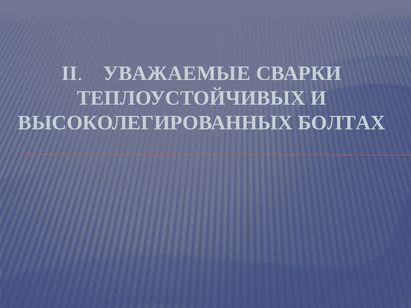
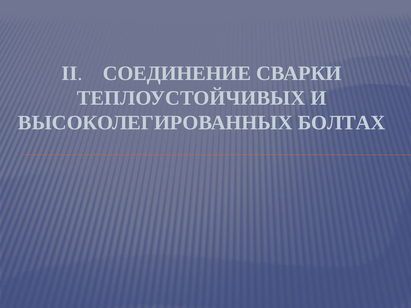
УВАЖАЕМЫЕ: УВАЖАЕМЫЕ -> СОЕДИНЕНИЕ (177, 74)
